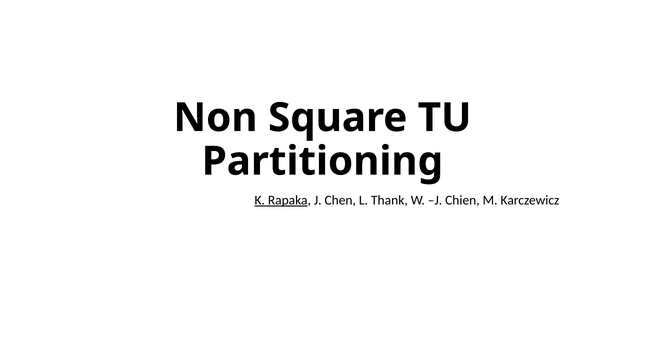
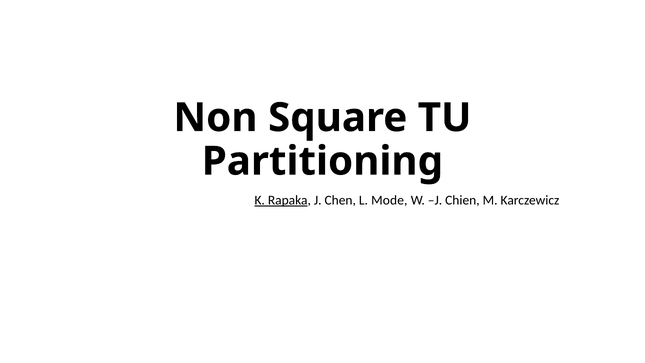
Thank: Thank -> Mode (389, 200)
